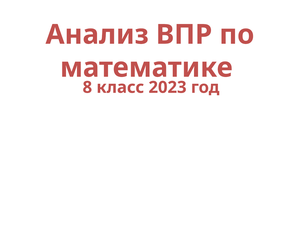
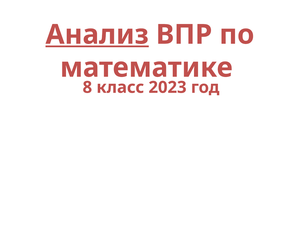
Анализ underline: none -> present (97, 35)
